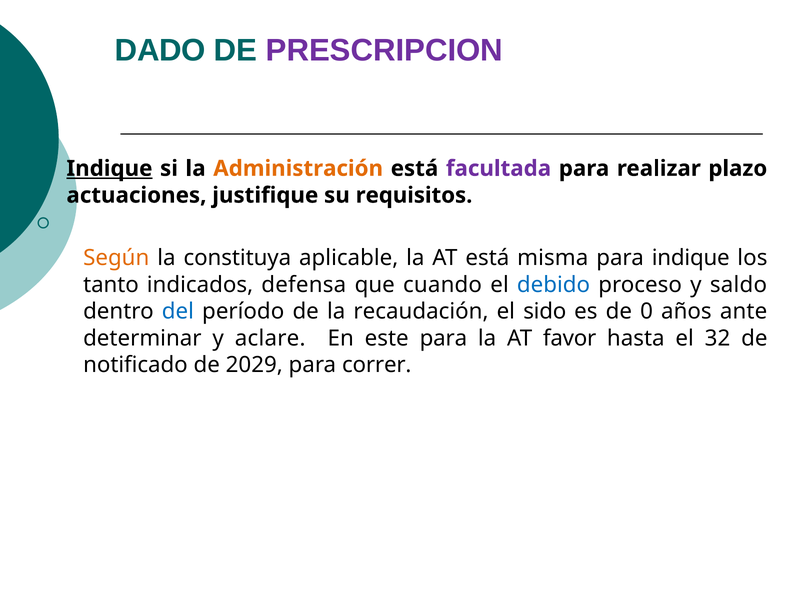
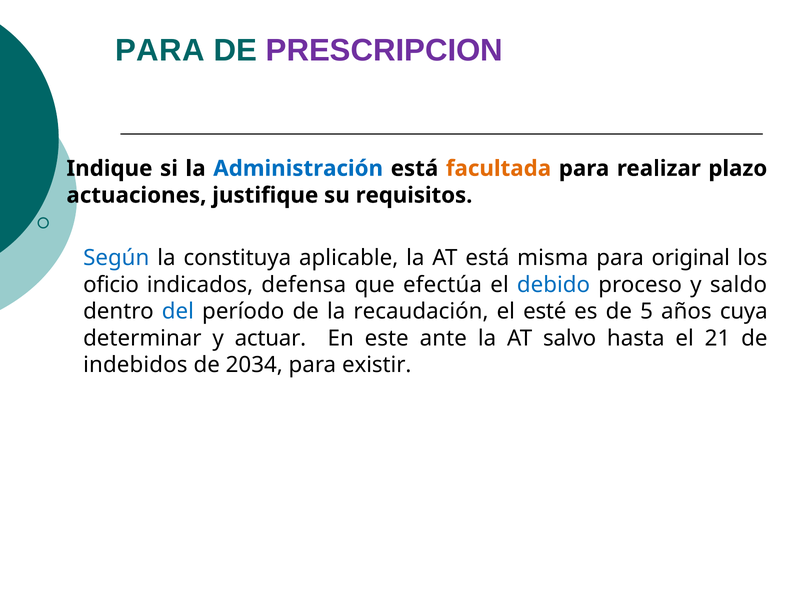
DADO: DADO -> PARA (160, 50)
Indique underline: present -> none (109, 168)
Administración colour: orange -> blue (298, 168)
facultada colour: purple -> orange (498, 168)
Según colour: orange -> blue (116, 258)
para indique: indique -> original (691, 258)
tanto: tanto -> oficio (111, 284)
cuando: cuando -> efectúa (443, 284)
sido: sido -> esté (545, 311)
0: 0 -> 5 (647, 311)
ante: ante -> cuya (744, 311)
aclare: aclare -> actuar (270, 338)
este para: para -> ante (443, 338)
favor: favor -> salvo (570, 338)
32: 32 -> 21 (718, 338)
notificado: notificado -> indebidos (135, 365)
2029: 2029 -> 2034 (254, 365)
correr: correr -> existir (377, 365)
